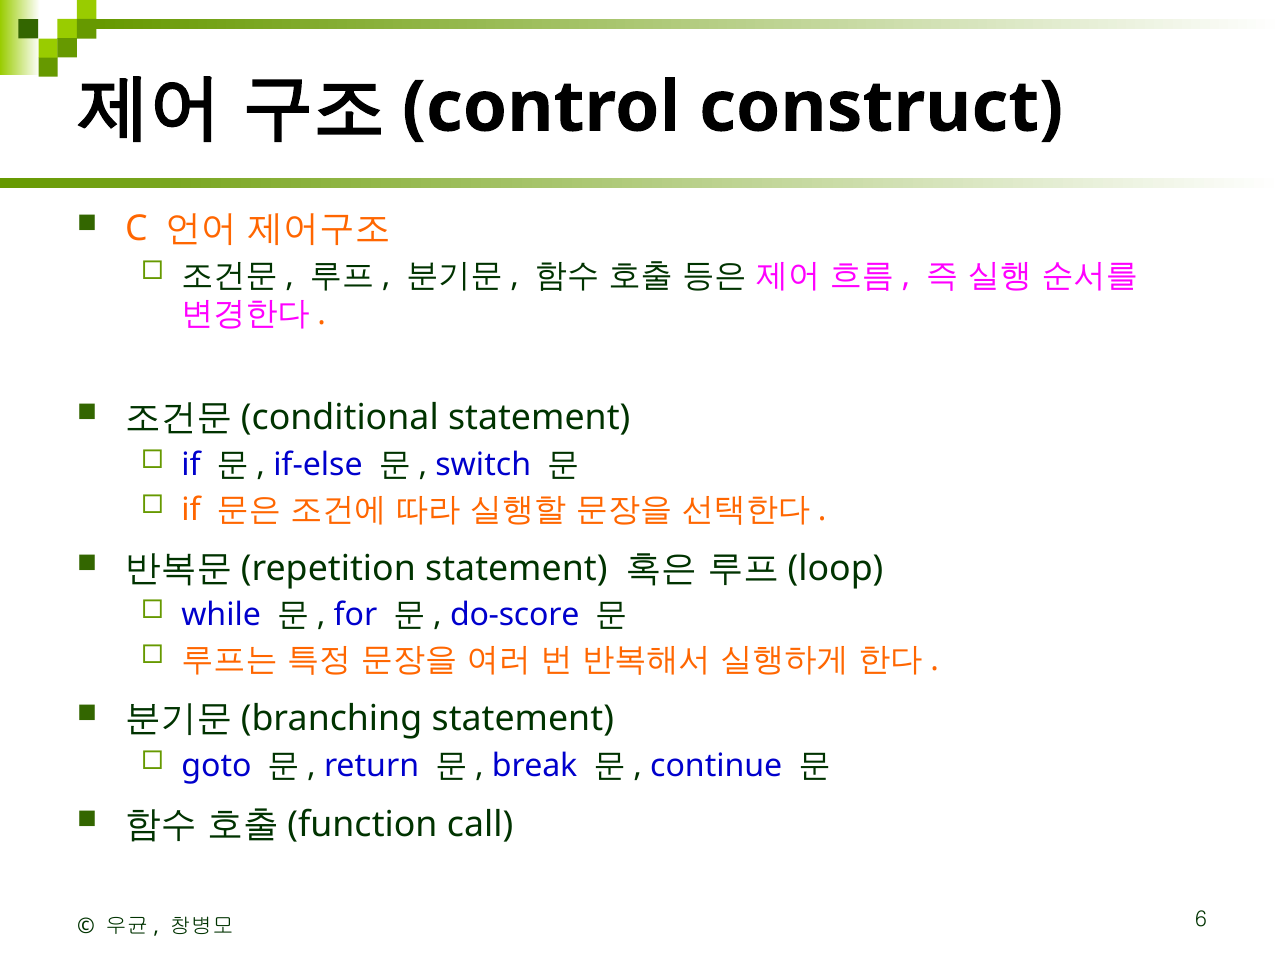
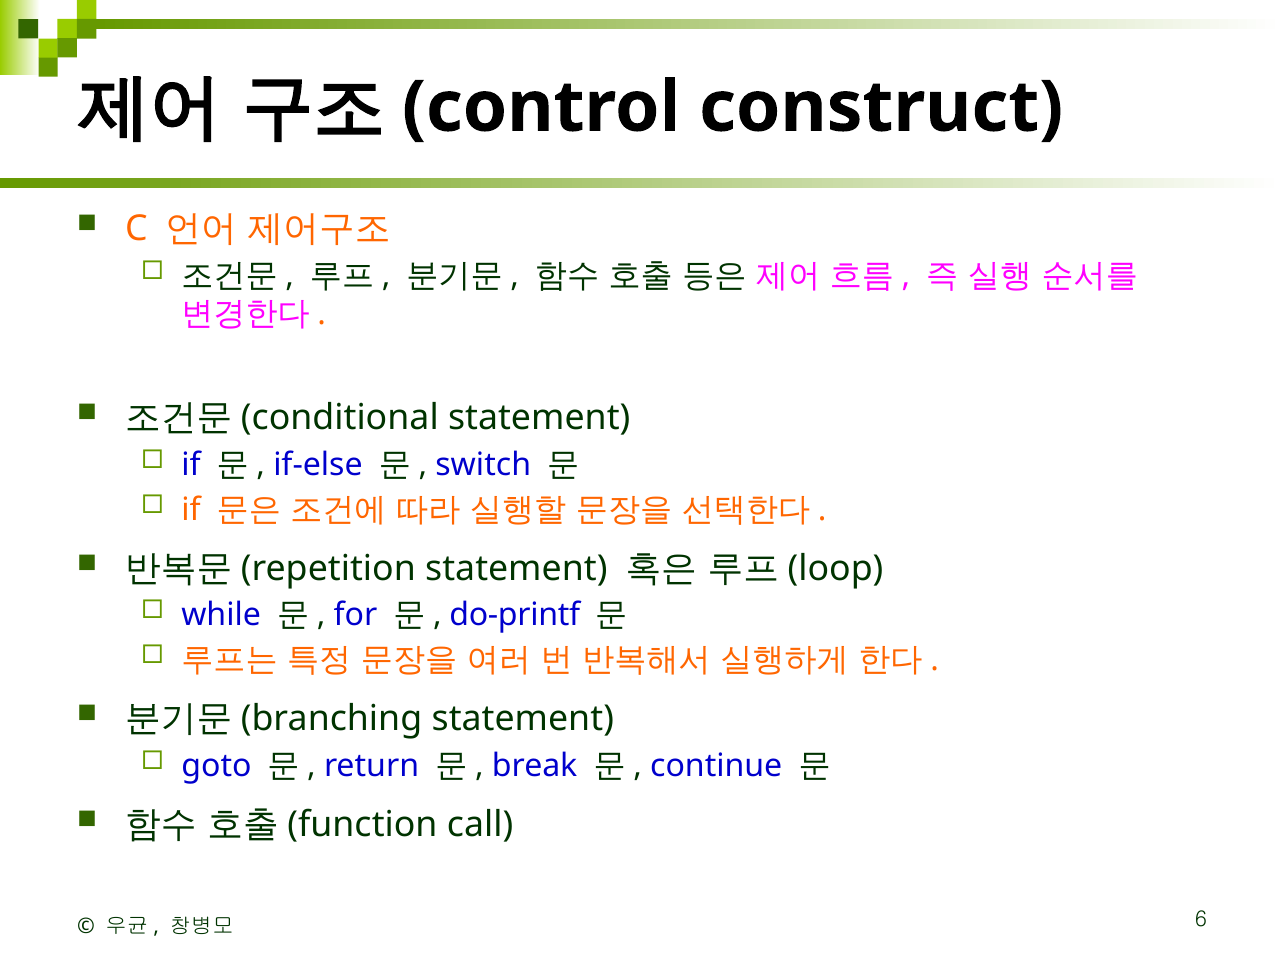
do-score: do-score -> do-printf (515, 615)
